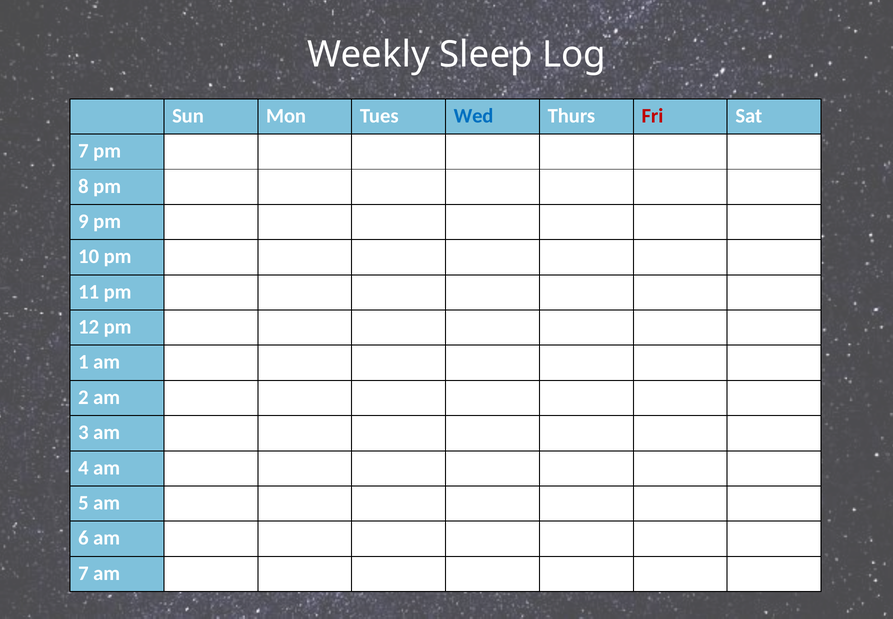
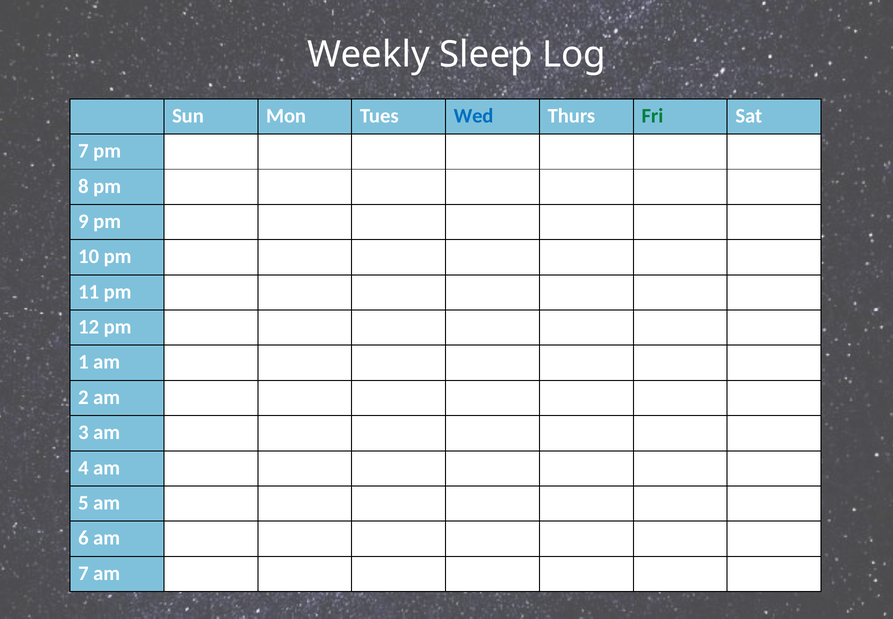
Fri colour: red -> green (652, 116)
